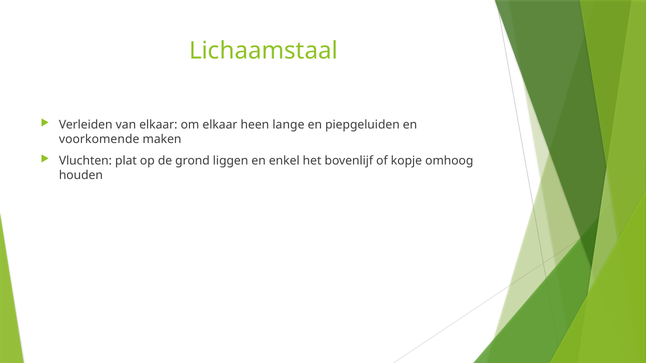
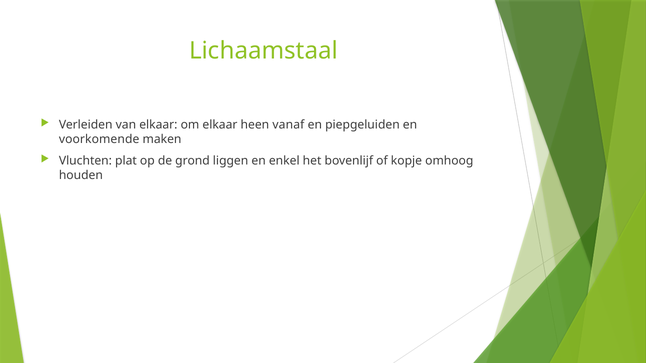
lange: lange -> vanaf (288, 125)
